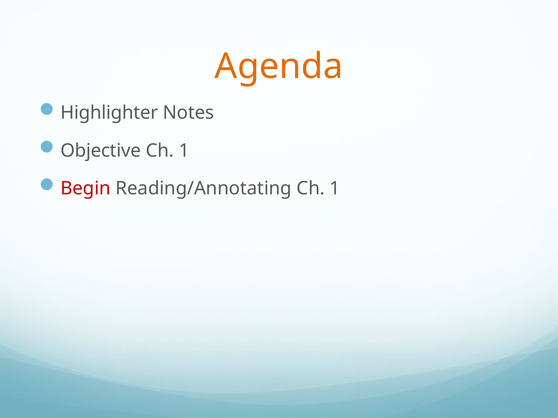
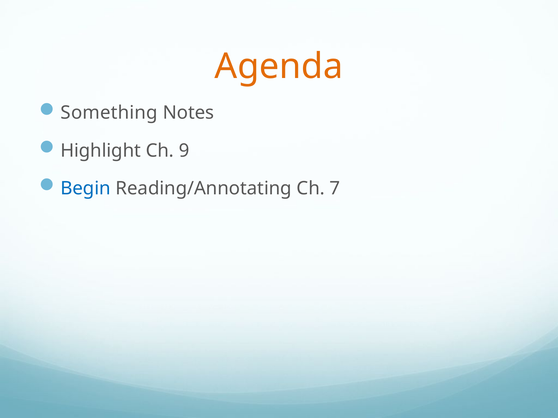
Highlighter: Highlighter -> Something (109, 113)
Objective: Objective -> Highlight (101, 151)
1: 1 -> 9 (184, 151)
Begin colour: red -> blue (86, 189)
Reading/Annotating Ch 1: 1 -> 7 (335, 189)
